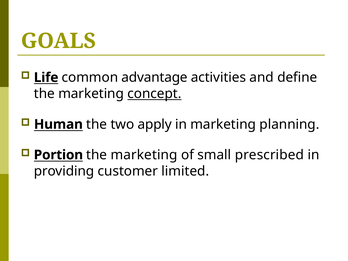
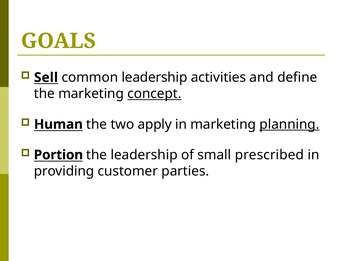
Life: Life -> Sell (46, 78)
common advantage: advantage -> leadership (155, 78)
planning underline: none -> present (289, 124)
marketing: marketing -> leadership (144, 155)
limited: limited -> parties (185, 171)
